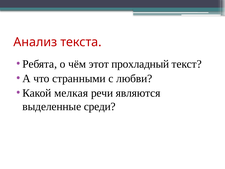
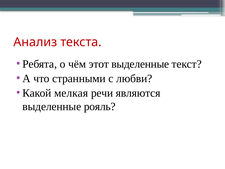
этот прохладный: прохладный -> выделенные (140, 64)
среди: среди -> рояль (100, 106)
